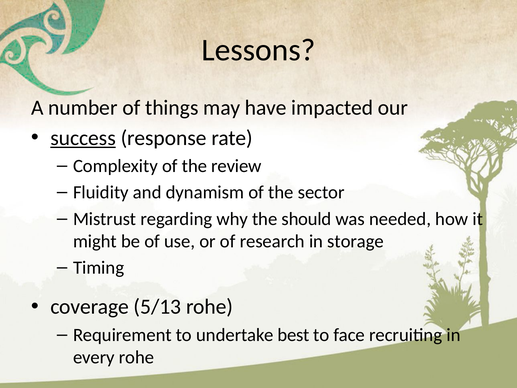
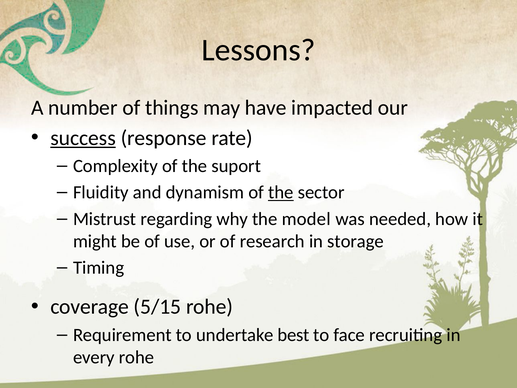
review: review -> suport (236, 166)
the underline: none -> present (281, 192)
should: should -> model (306, 219)
5/13: 5/13 -> 5/15 (157, 307)
